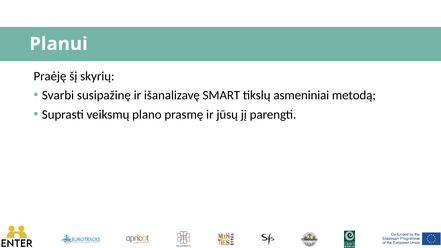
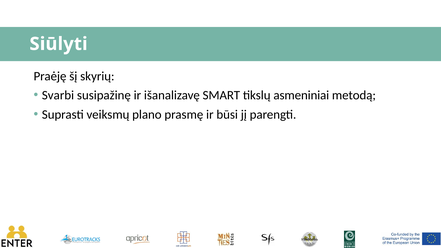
Planui: Planui -> Siūlyti (59, 44)
jūsų: jūsų -> būsi (227, 115)
